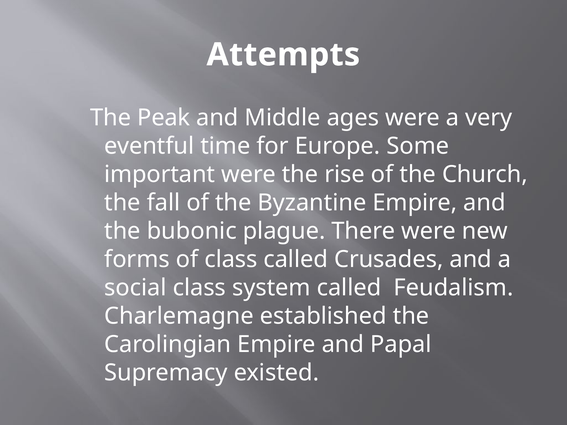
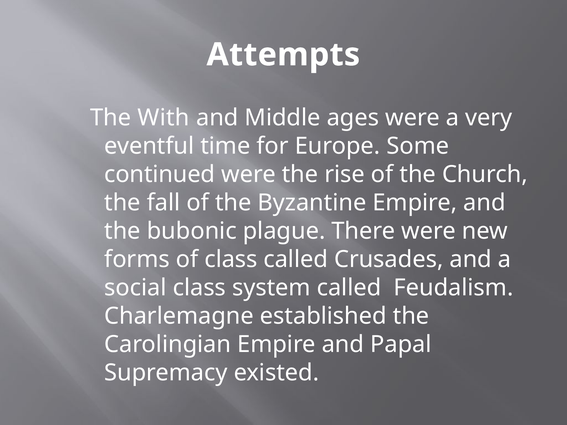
Peak: Peak -> With (164, 118)
important: important -> continued (160, 175)
